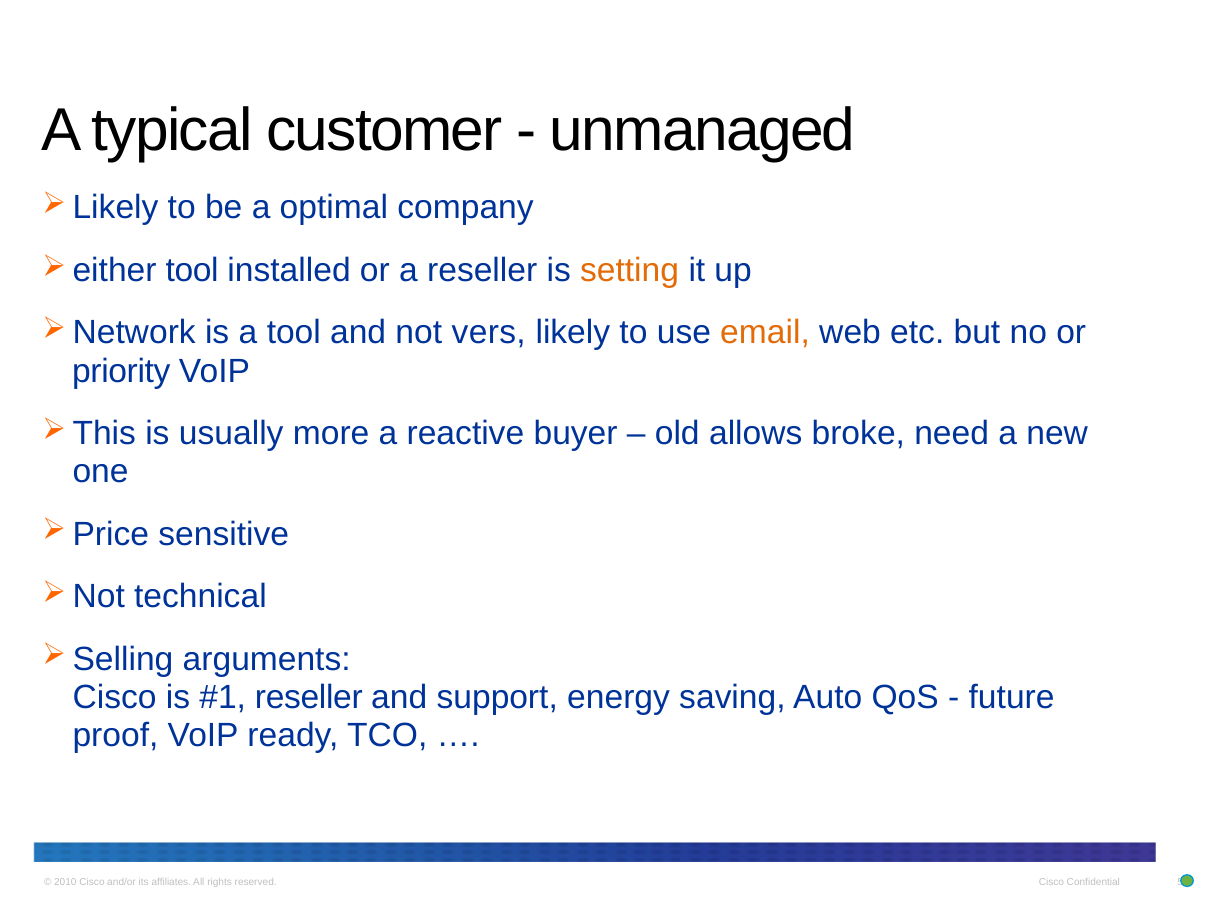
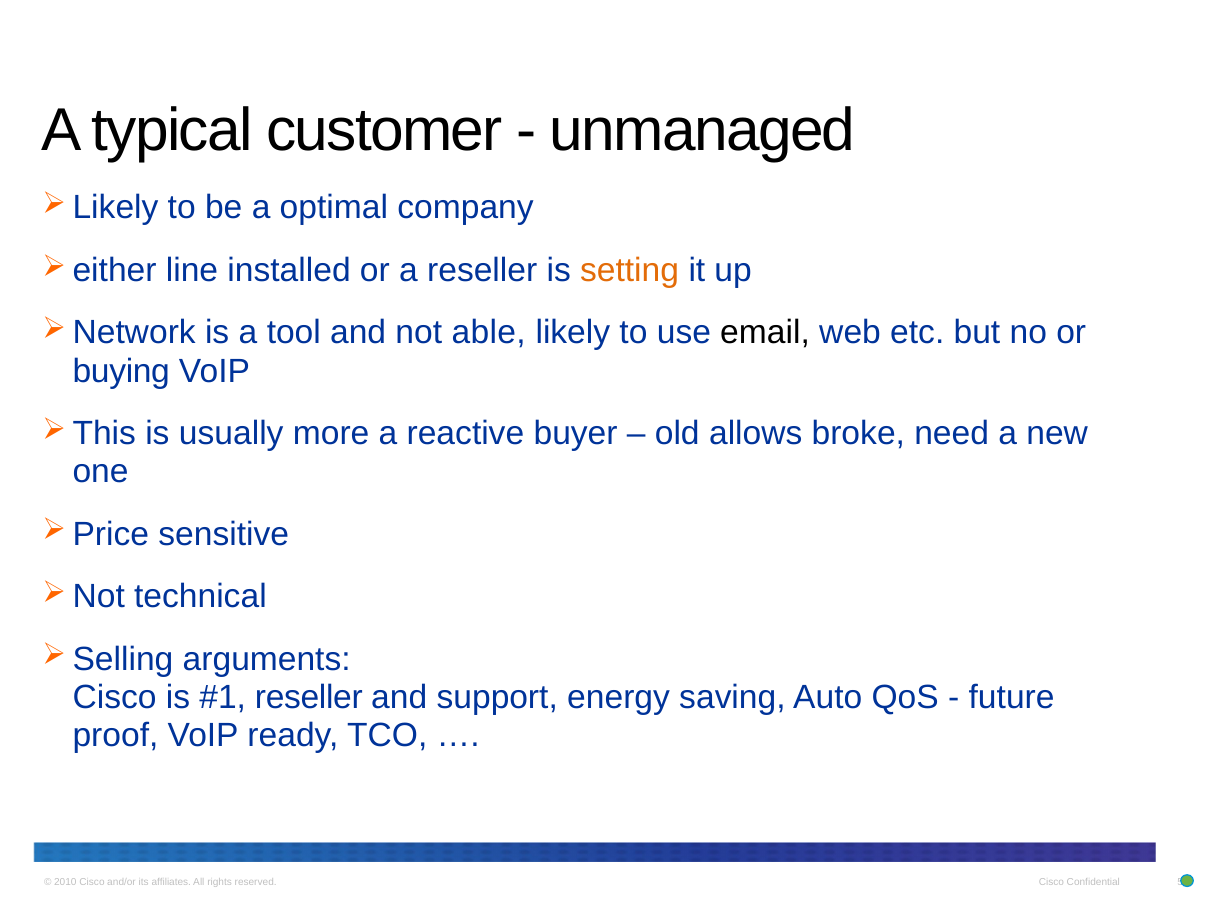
tool: tool -> line (192, 270)
vers: vers -> able (489, 333)
email colour: orange -> black (765, 333)
priority: priority -> buying (121, 371)
